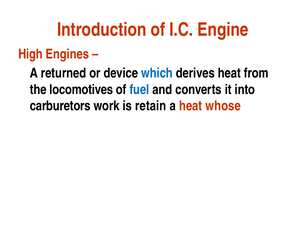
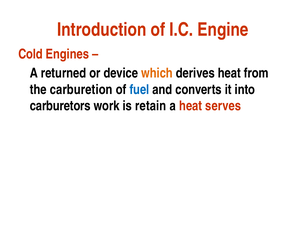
High: High -> Cold (31, 54)
which colour: blue -> orange (157, 73)
locomotives: locomotives -> carburetion (81, 89)
whose: whose -> serves (223, 106)
